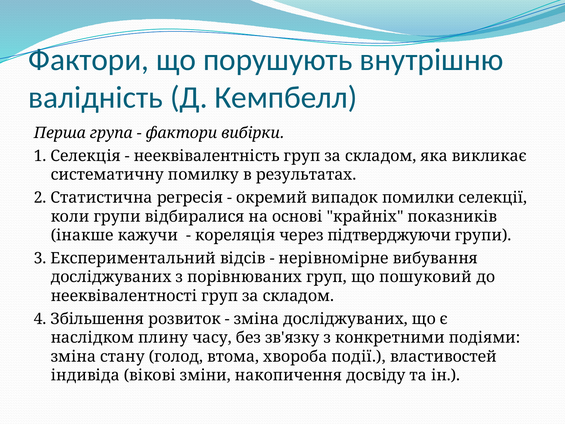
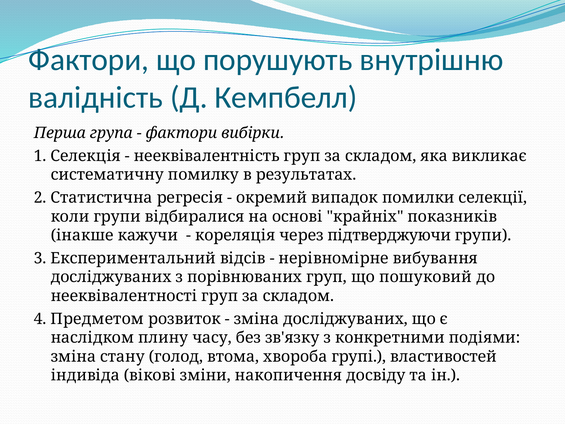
Збільшення: Збільшення -> Предметом (97, 319)
події: події -> групі (359, 356)
